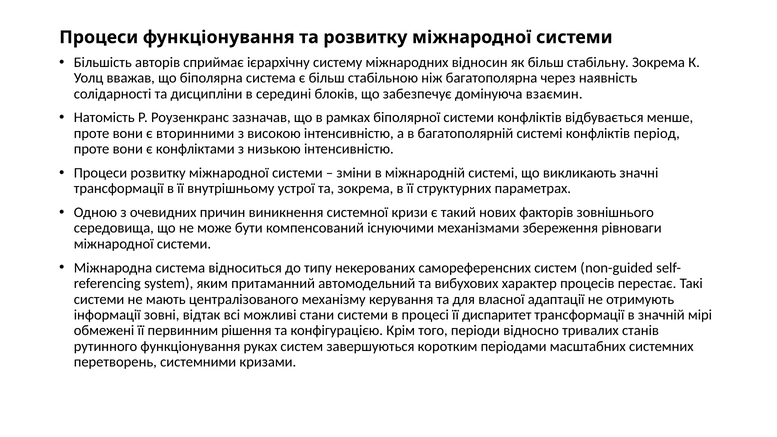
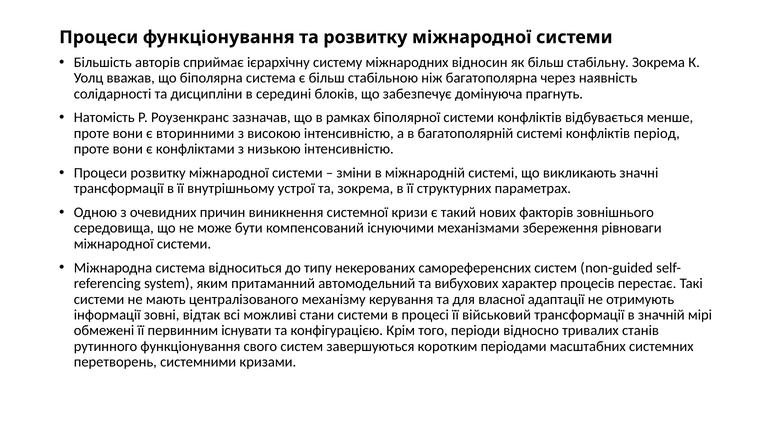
взаємин: взаємин -> прагнуть (554, 94)
диспаритет: диспаритет -> військовий (497, 315)
рішення: рішення -> існувати (246, 331)
руках: руках -> свого (260, 346)
